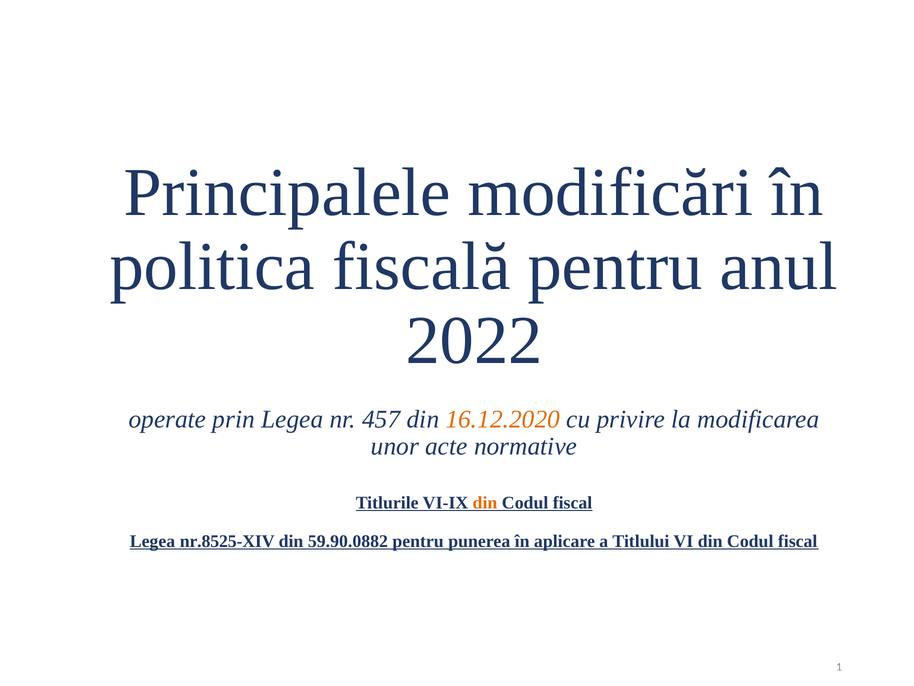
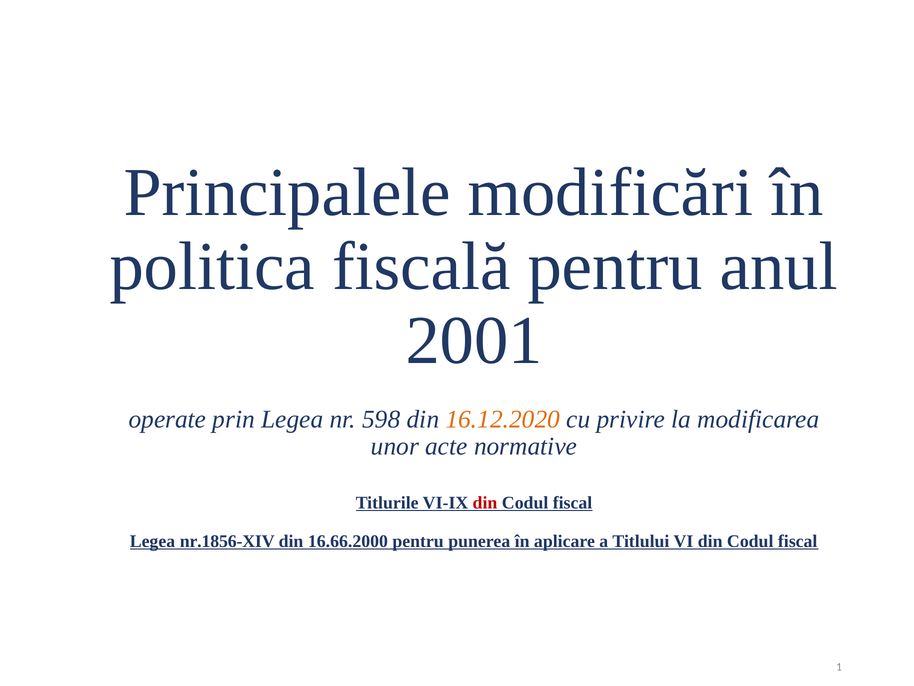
2022: 2022 -> 2001 (474, 340)
457: 457 -> 598 (381, 419)
din colour: orange -> red (485, 502)
nr.8525-XIV: nr.8525-XIV -> nr.1856-XIV (227, 541)
59.90.0882: 59.90.0882 -> 16.66.2000 (348, 541)
